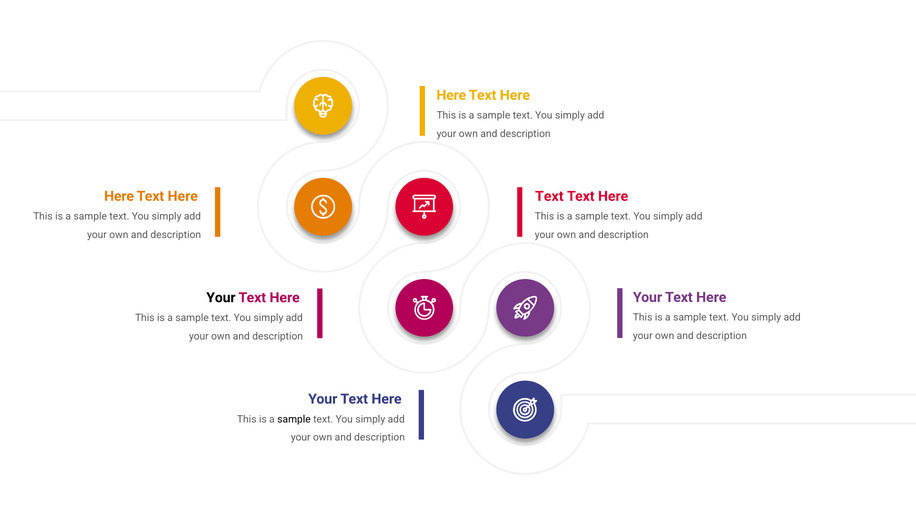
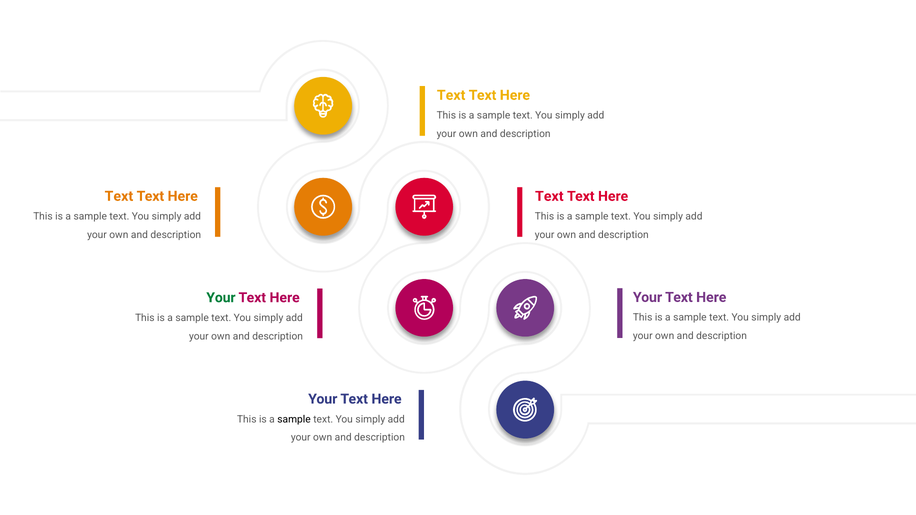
Here: Here -> Text (451, 95)
Here: Here -> Text (119, 196)
Your colour: black -> green (221, 298)
